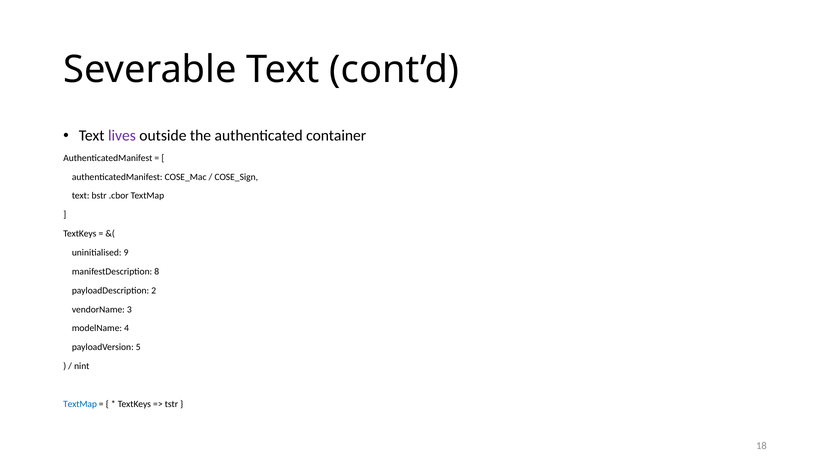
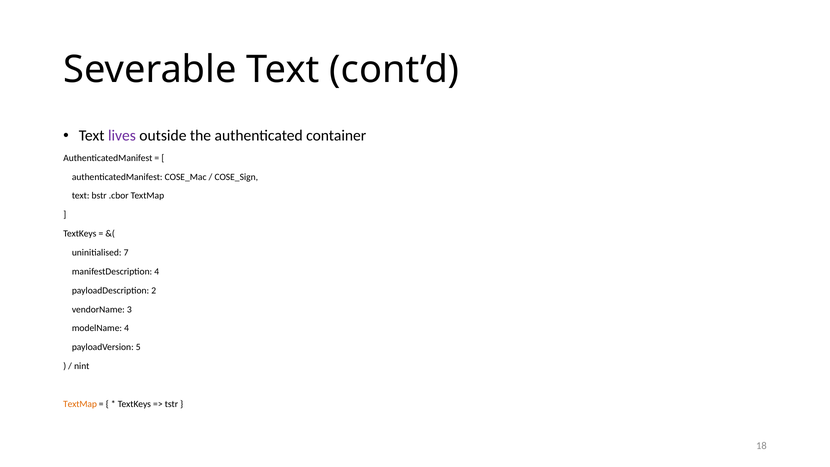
9: 9 -> 7 (126, 253)
manifestDescription 8: 8 -> 4 (157, 271)
TextMap colour: blue -> orange (80, 404)
